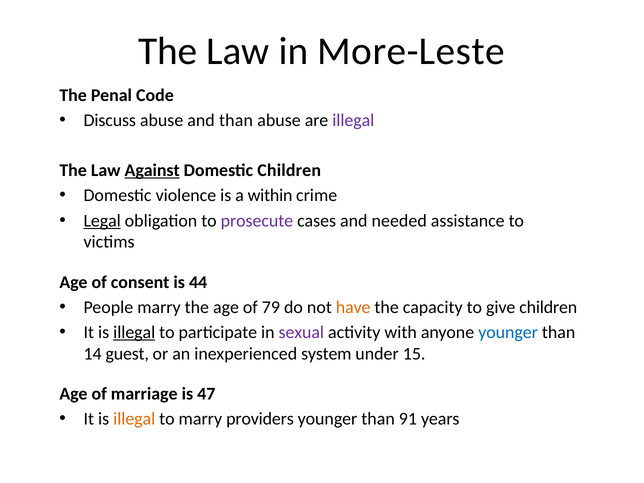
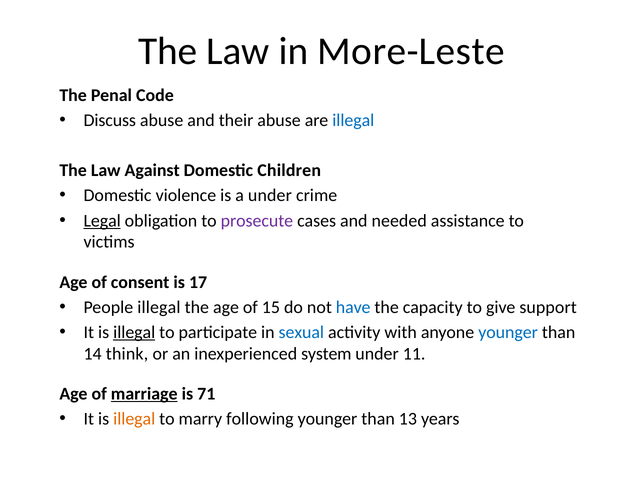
and than: than -> their (236, 120)
illegal colour: purple -> blue (353, 120)
Against underline: present -> none (152, 171)
a within: within -> under (270, 196)
44: 44 -> 17 (198, 282)
People marry: marry -> illegal (159, 307)
79: 79 -> 15 (271, 307)
have colour: orange -> blue (353, 307)
give children: children -> support (548, 307)
sexual colour: purple -> blue (301, 332)
guest: guest -> think (127, 354)
15: 15 -> 11 (414, 354)
marriage underline: none -> present (144, 394)
47: 47 -> 71 (206, 394)
providers: providers -> following (260, 419)
91: 91 -> 13 (408, 419)
